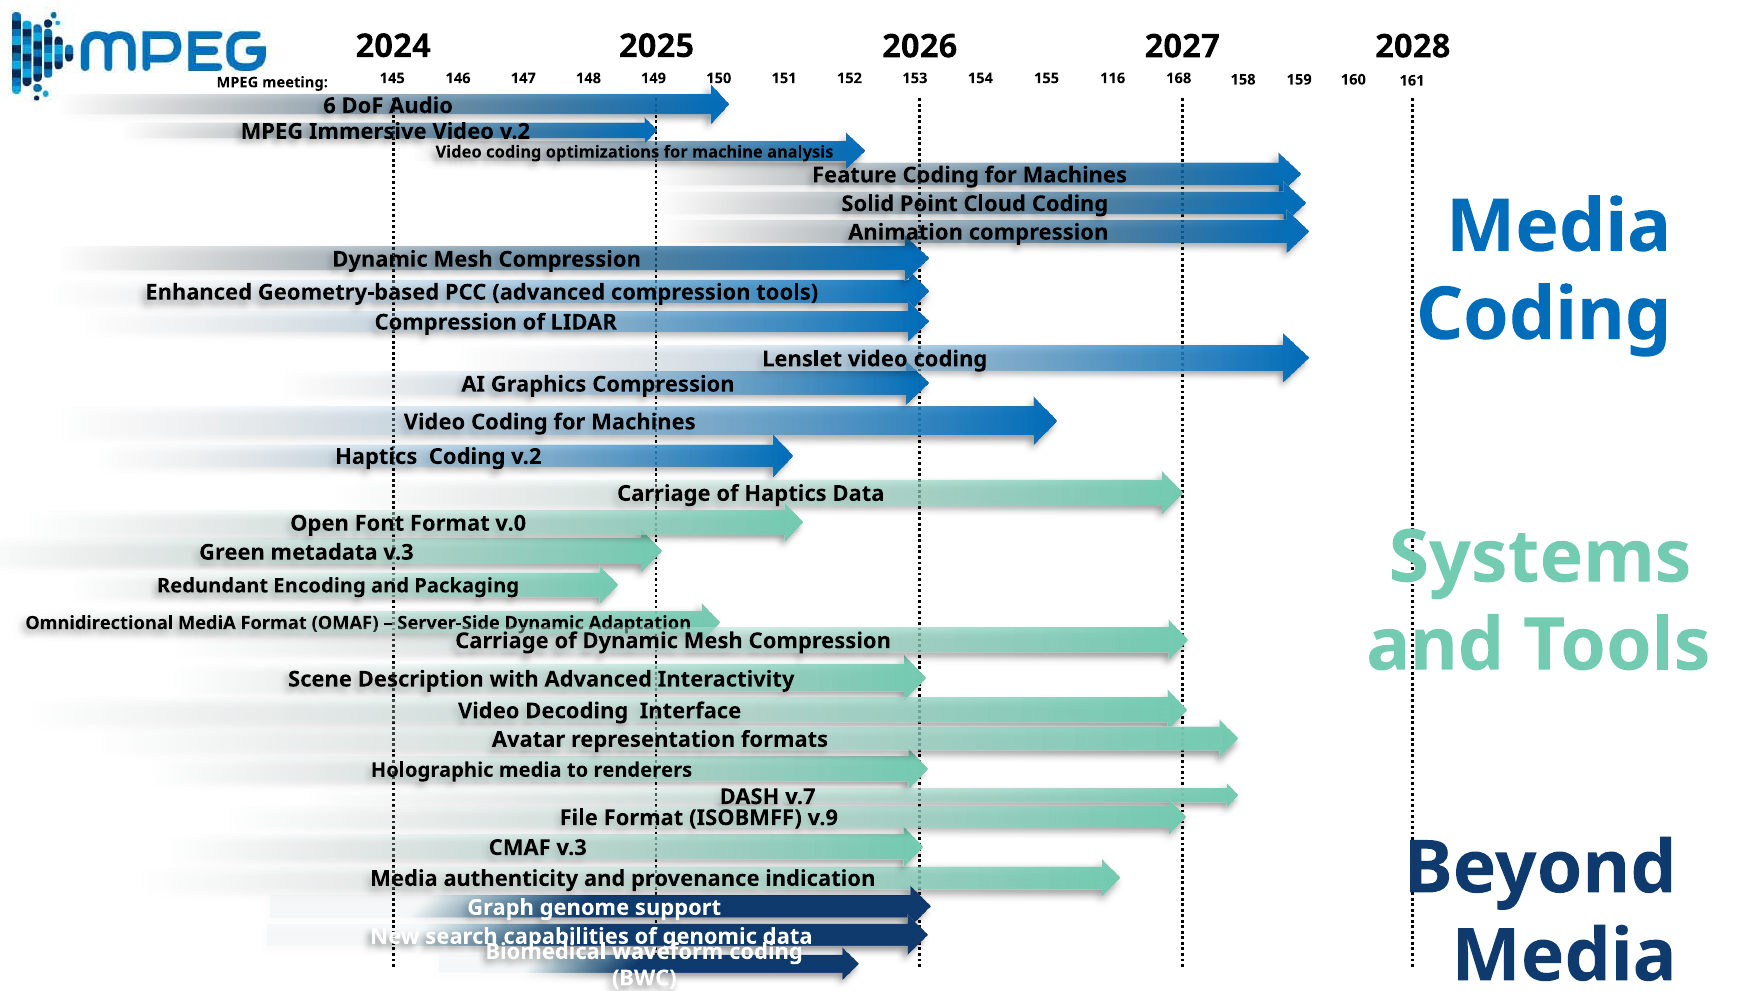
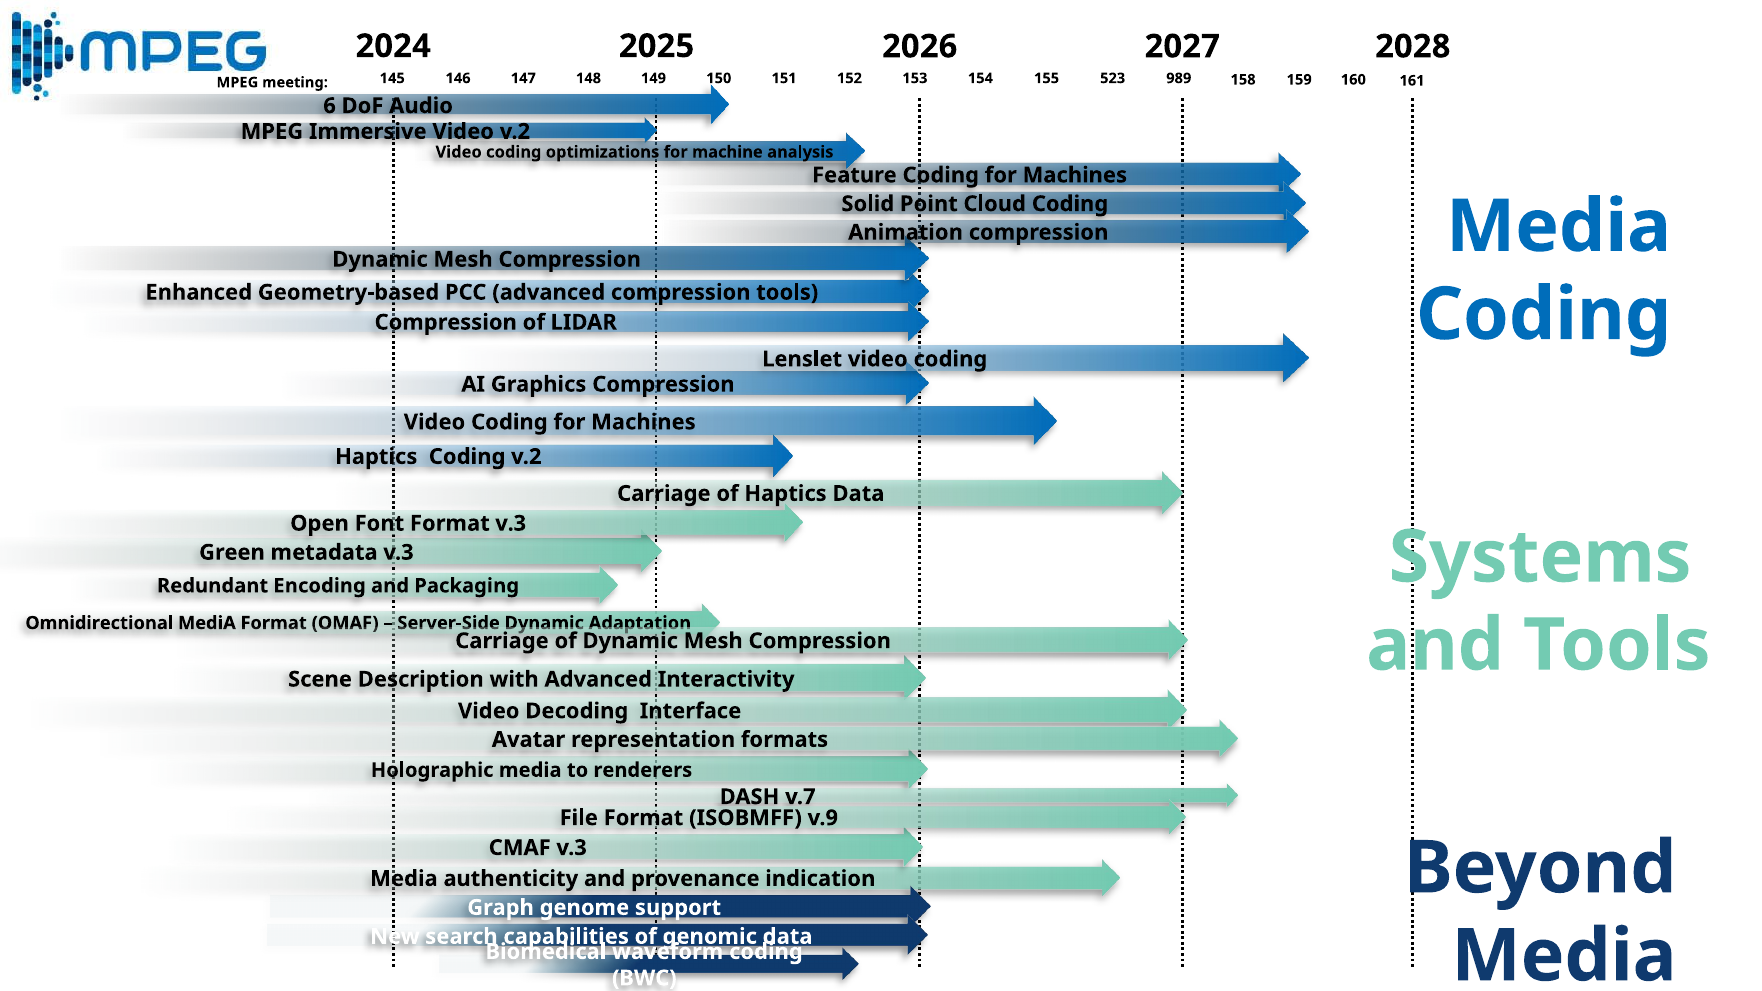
116: 116 -> 523 (1113, 78)
168: 168 -> 989 (1179, 78)
Format v.0: v.0 -> v.3 (511, 523)
